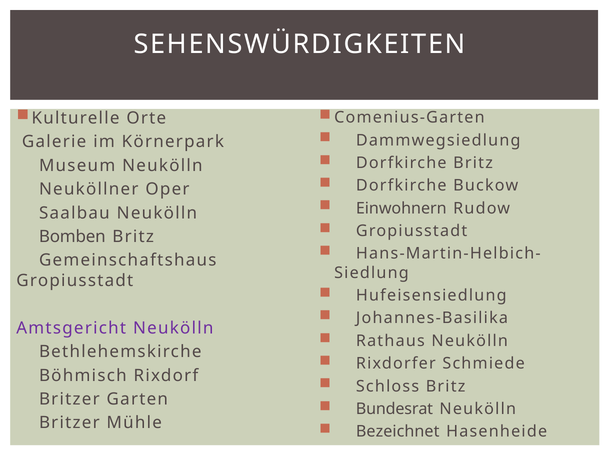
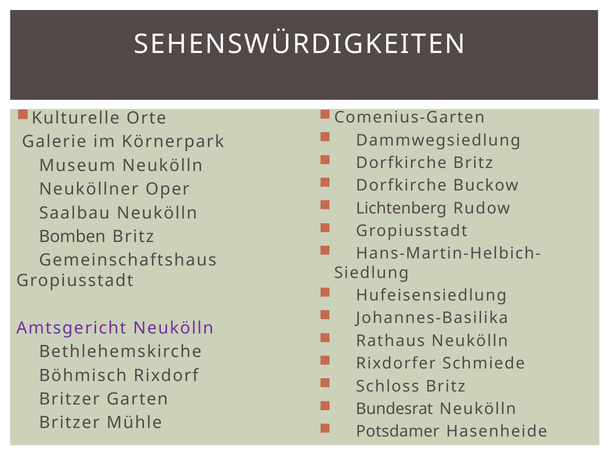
Einwohnern: Einwohnern -> Lichtenberg (401, 208)
Bezeichnet: Bezeichnet -> Potsdamer (398, 432)
